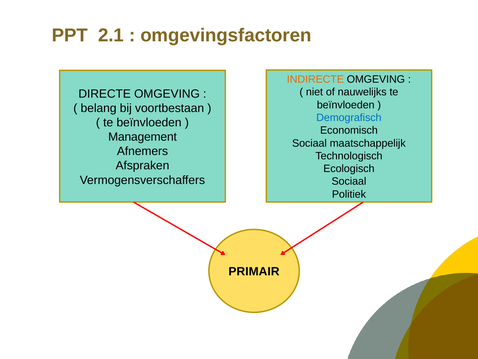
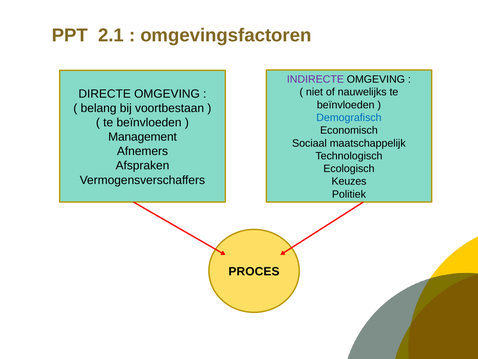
INDIRECTE colour: orange -> purple (315, 79)
Sociaal: Sociaal -> Keuzes (349, 181)
PRIMAIR: PRIMAIR -> PROCES (254, 271)
